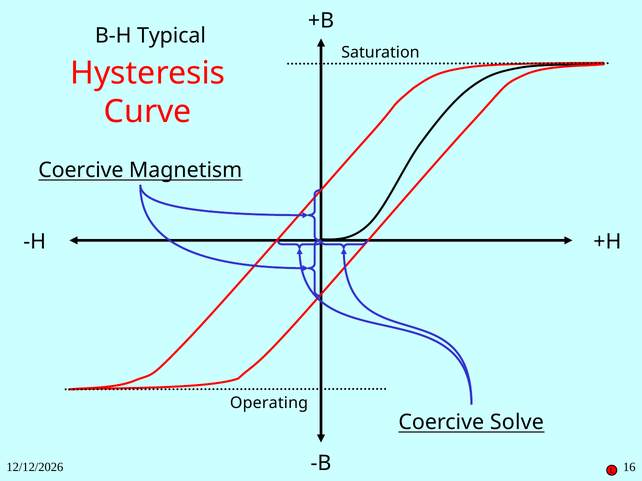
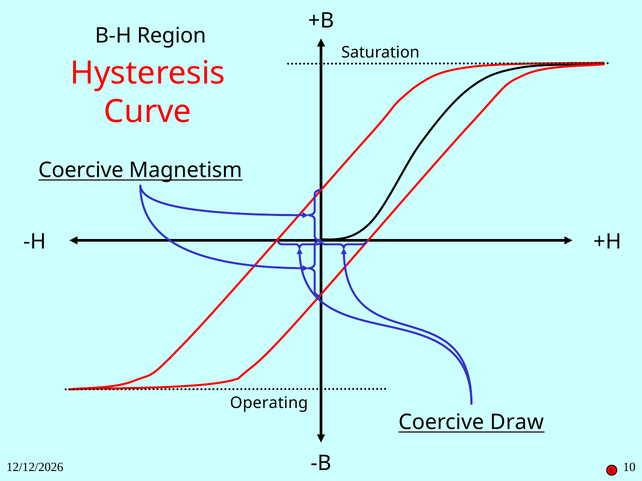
Typical: Typical -> Region (172, 36)
Solve: Solve -> Draw (517, 423)
16: 16 -> 10 (629, 468)
